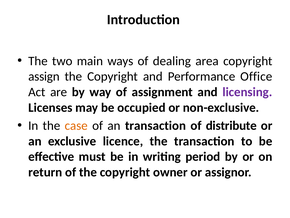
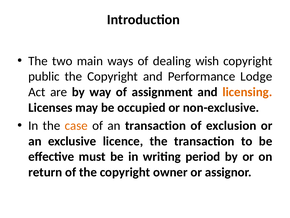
area: area -> wish (207, 61)
assign: assign -> public (44, 76)
Office: Office -> Lodge (256, 76)
licensing colour: purple -> orange (247, 92)
distribute: distribute -> exclusion (231, 125)
